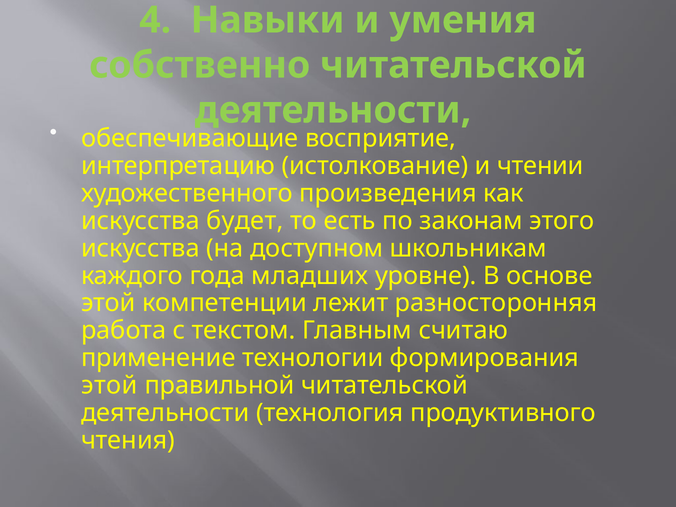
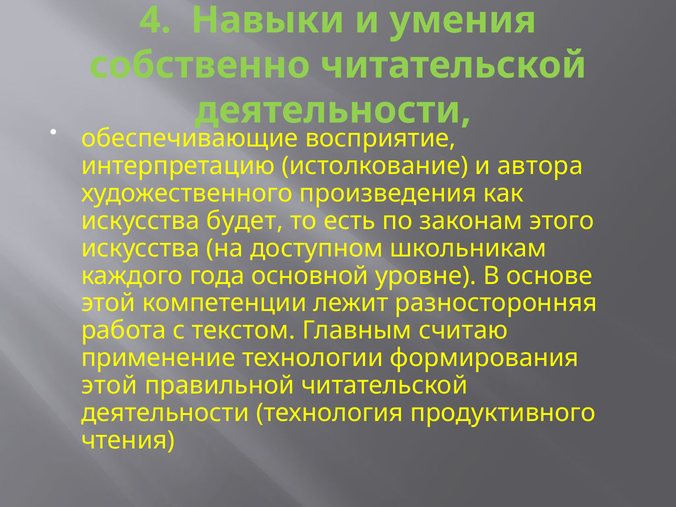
чтении: чтении -> автора (540, 166)
младших: младших -> основной (310, 276)
